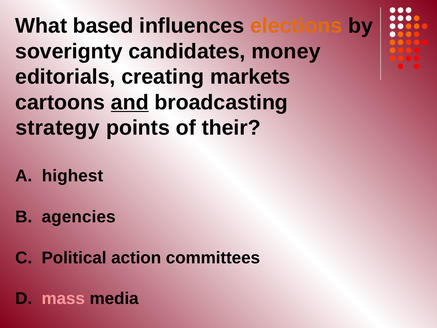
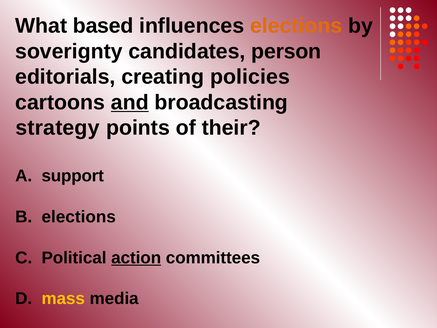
money: money -> person (286, 51)
markets: markets -> policies (250, 77)
highest: highest -> support (73, 176)
B agencies: agencies -> elections (79, 217)
action underline: none -> present (136, 258)
mass colour: pink -> yellow (63, 298)
